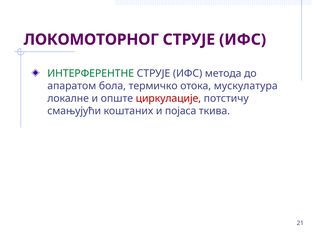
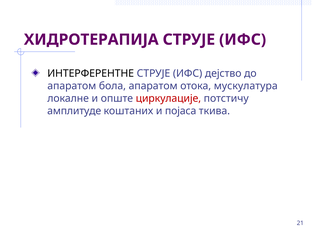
ЛОКОМОТОРНОГ: ЛОКОМОТОРНОГ -> ХИДРОТЕРАПИЈА (91, 40)
ИНТЕРФЕРЕНТНЕ colour: green -> black (91, 74)
метода: метода -> дејство (223, 74)
бола термичко: термичко -> апаратом (153, 86)
смањујући: смањујући -> амплитуде (74, 111)
